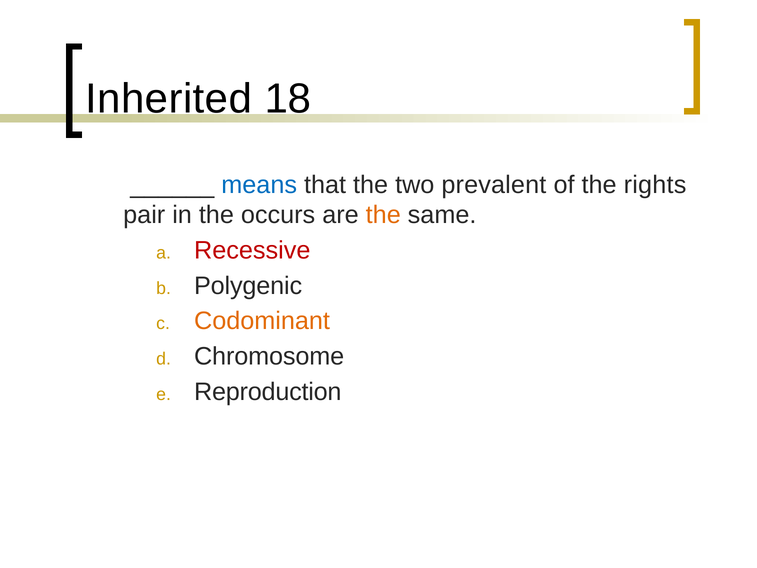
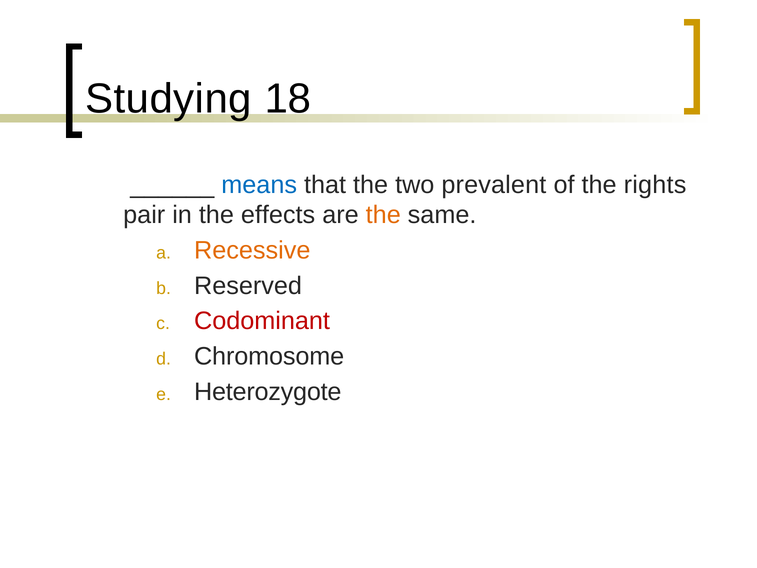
Inherited: Inherited -> Studying (169, 99)
occurs: occurs -> effects (278, 215)
Recessive colour: red -> orange (252, 250)
Polygenic: Polygenic -> Reserved (248, 286)
Codominant colour: orange -> red (262, 321)
Reproduction: Reproduction -> Heterozygote (268, 392)
